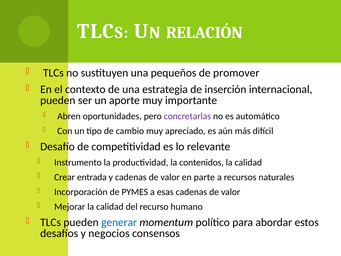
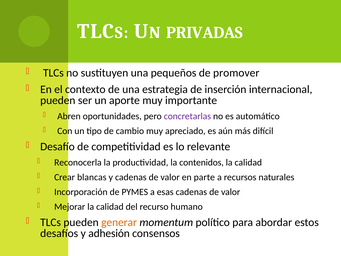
RELACIÓN: RELACIÓN -> PRIVADAS (204, 33)
Instrumento: Instrumento -> Reconocerla (78, 162)
entrada: entrada -> blancas (92, 177)
generar colour: blue -> orange (119, 222)
negocios: negocios -> adhesión (109, 233)
